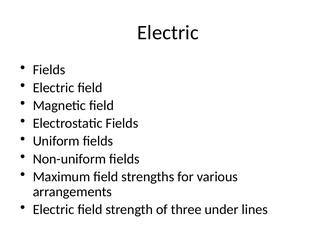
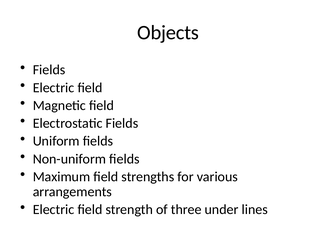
Electric: Electric -> Objects (168, 33)
